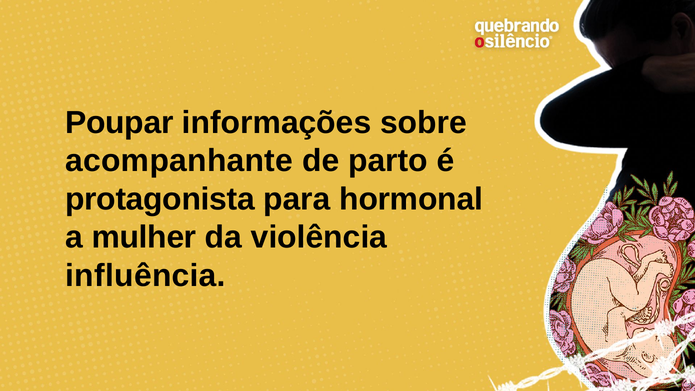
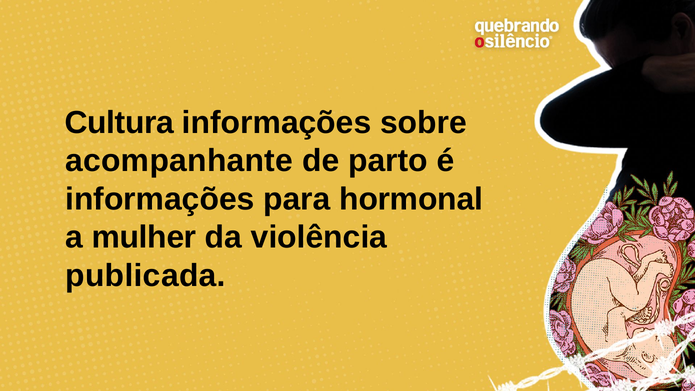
Poupar: Poupar -> Cultura (119, 123)
protagonista: protagonista -> informações (160, 199)
influência: influência -> publicada (146, 275)
